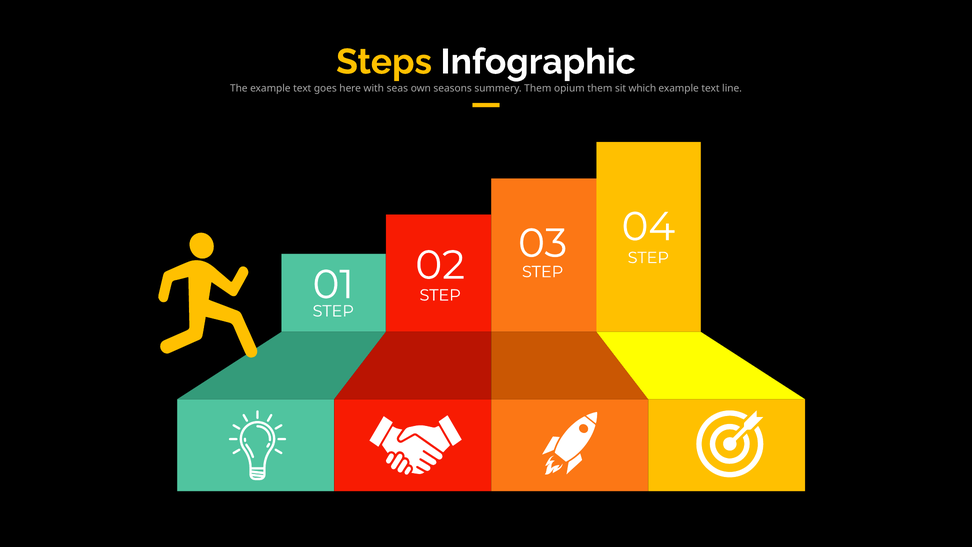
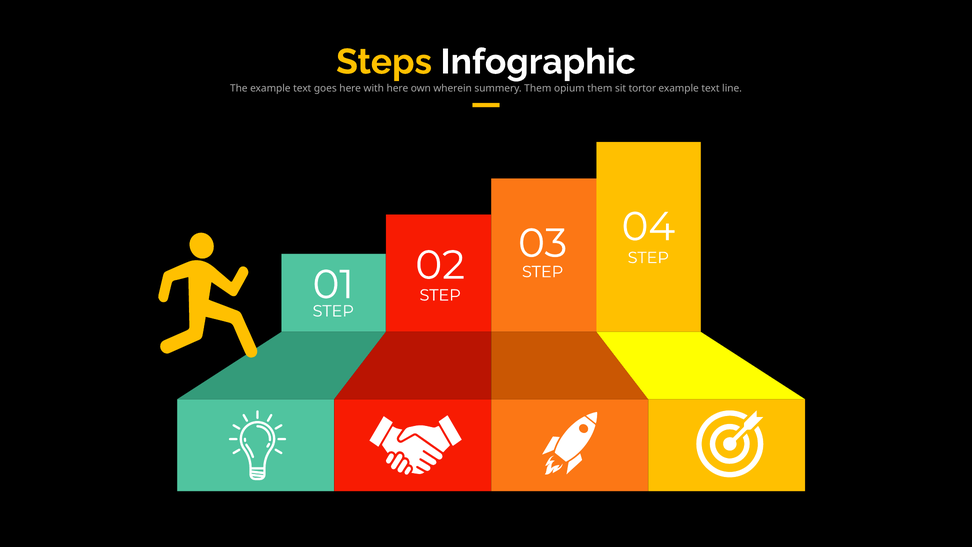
with seas: seas -> here (397, 88)
seasons: seasons -> wherein (453, 88)
which: which -> tortor (642, 88)
